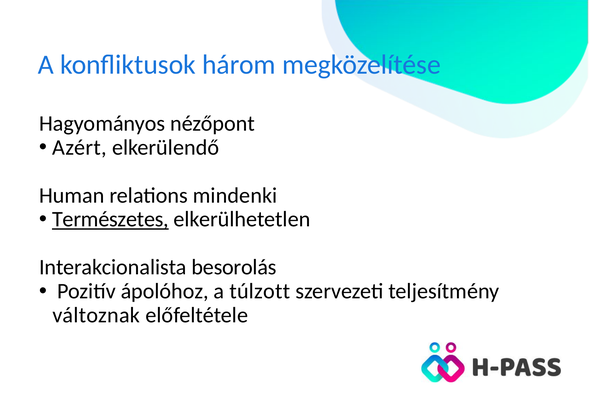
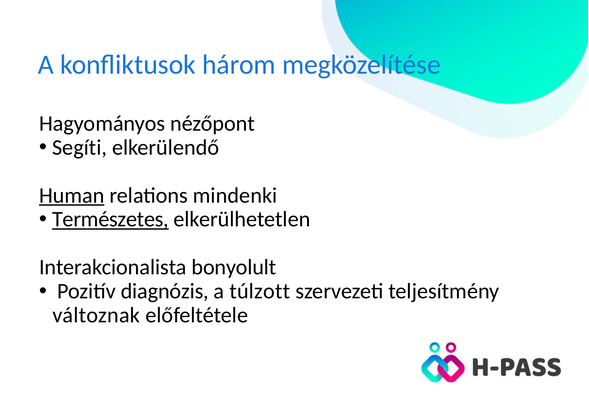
Azért: Azért -> Segíti (80, 147)
Human underline: none -> present (72, 195)
besorolás: besorolás -> bonyolult (234, 267)
ápolóhoz: ápolóhoz -> diagnózis (165, 291)
